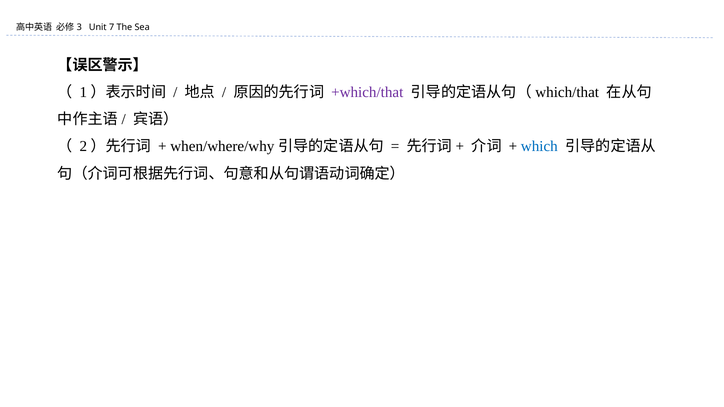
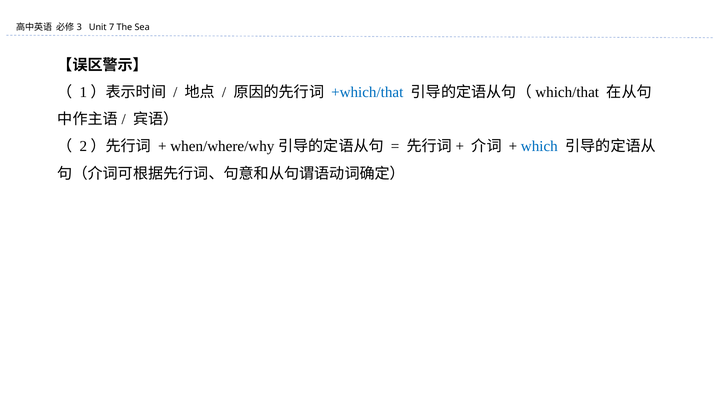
+which/that colour: purple -> blue (367, 92)
